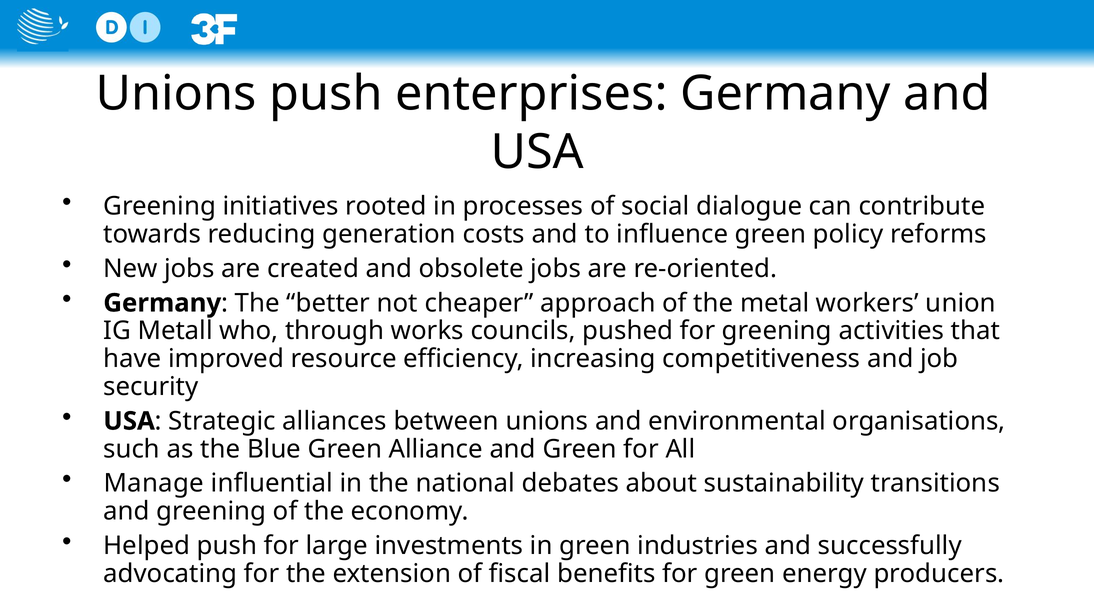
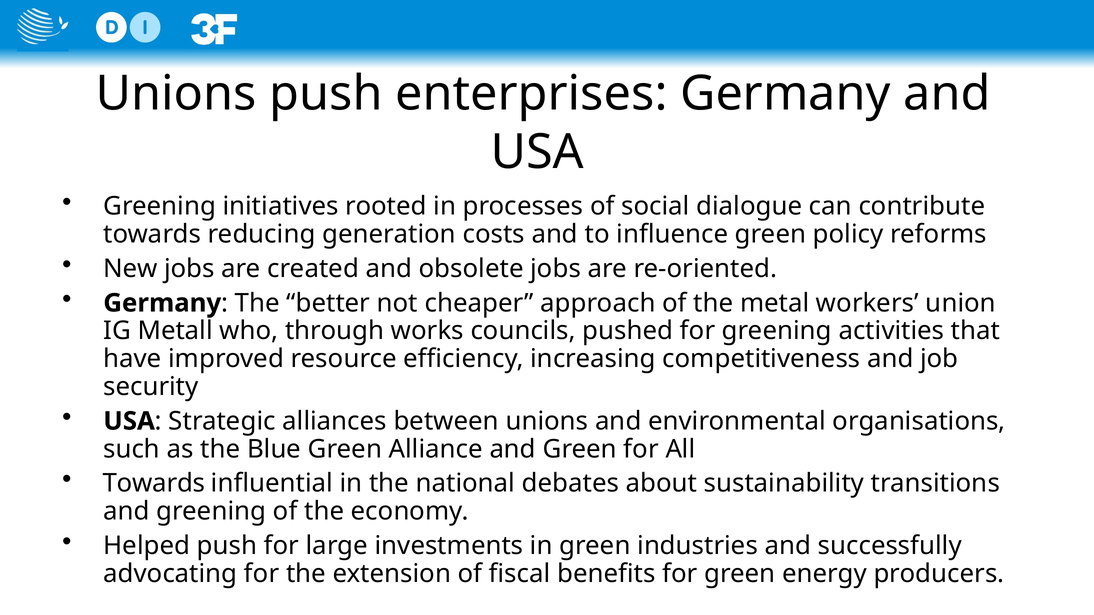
Manage: Manage -> Towards (154, 484)
